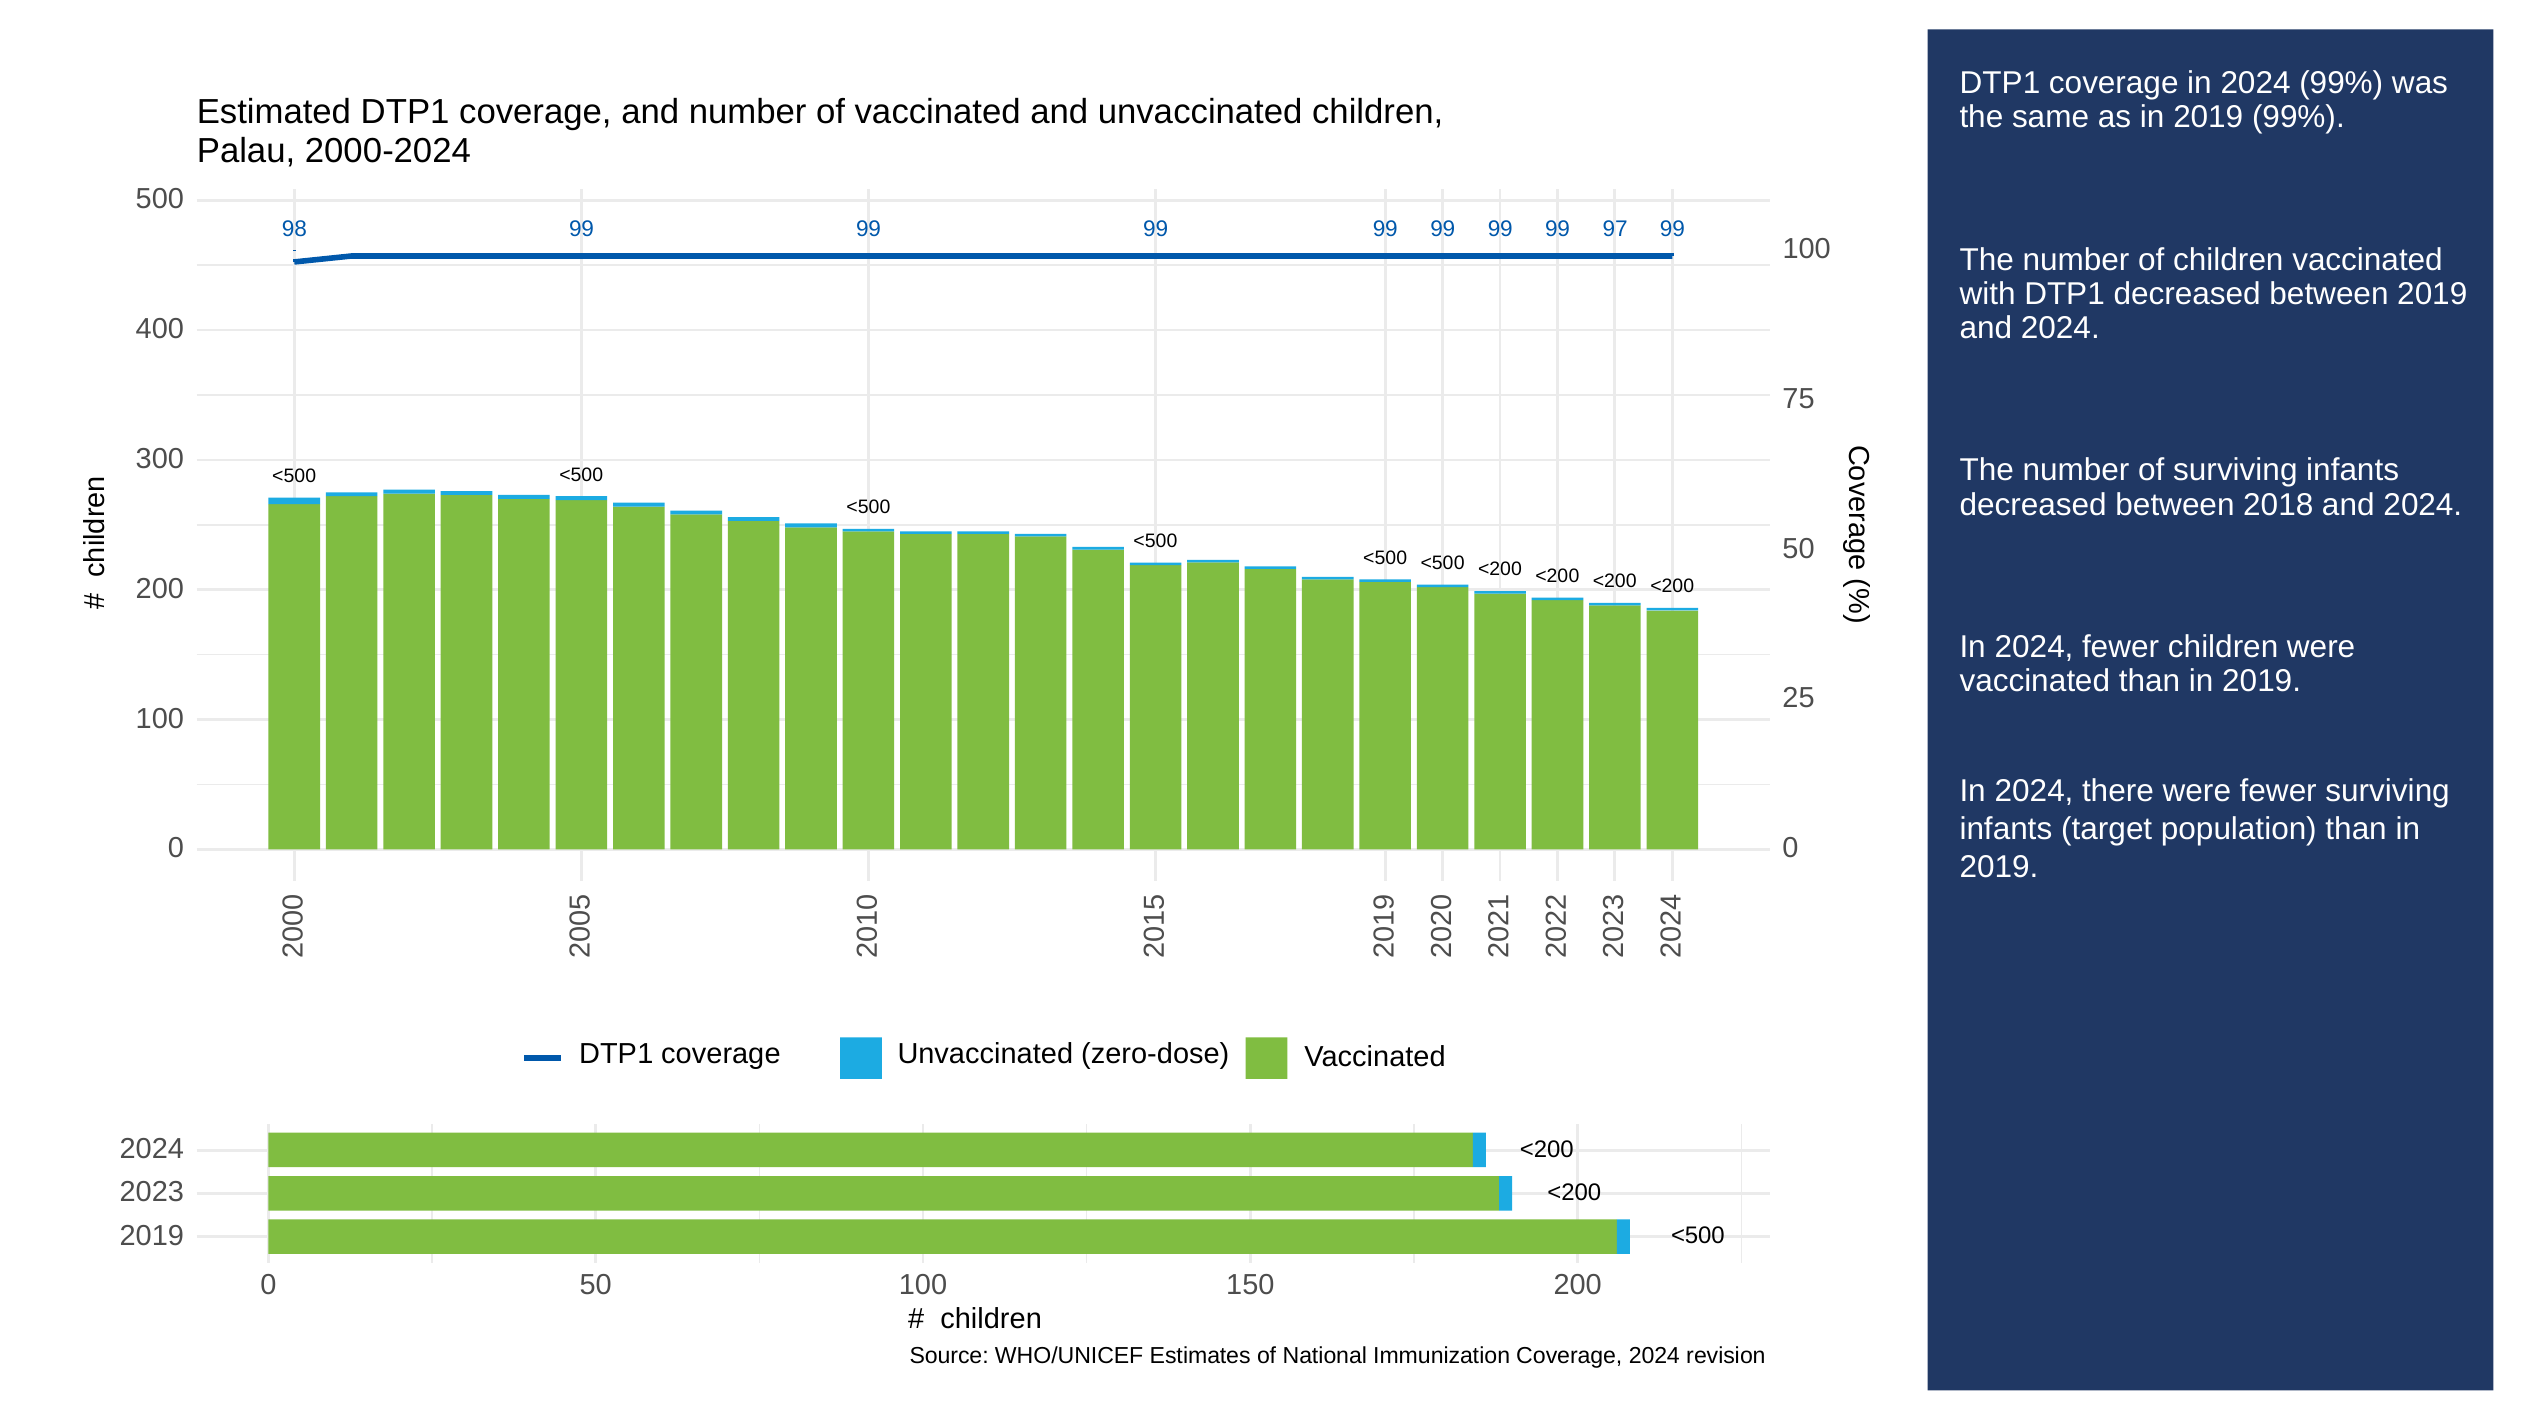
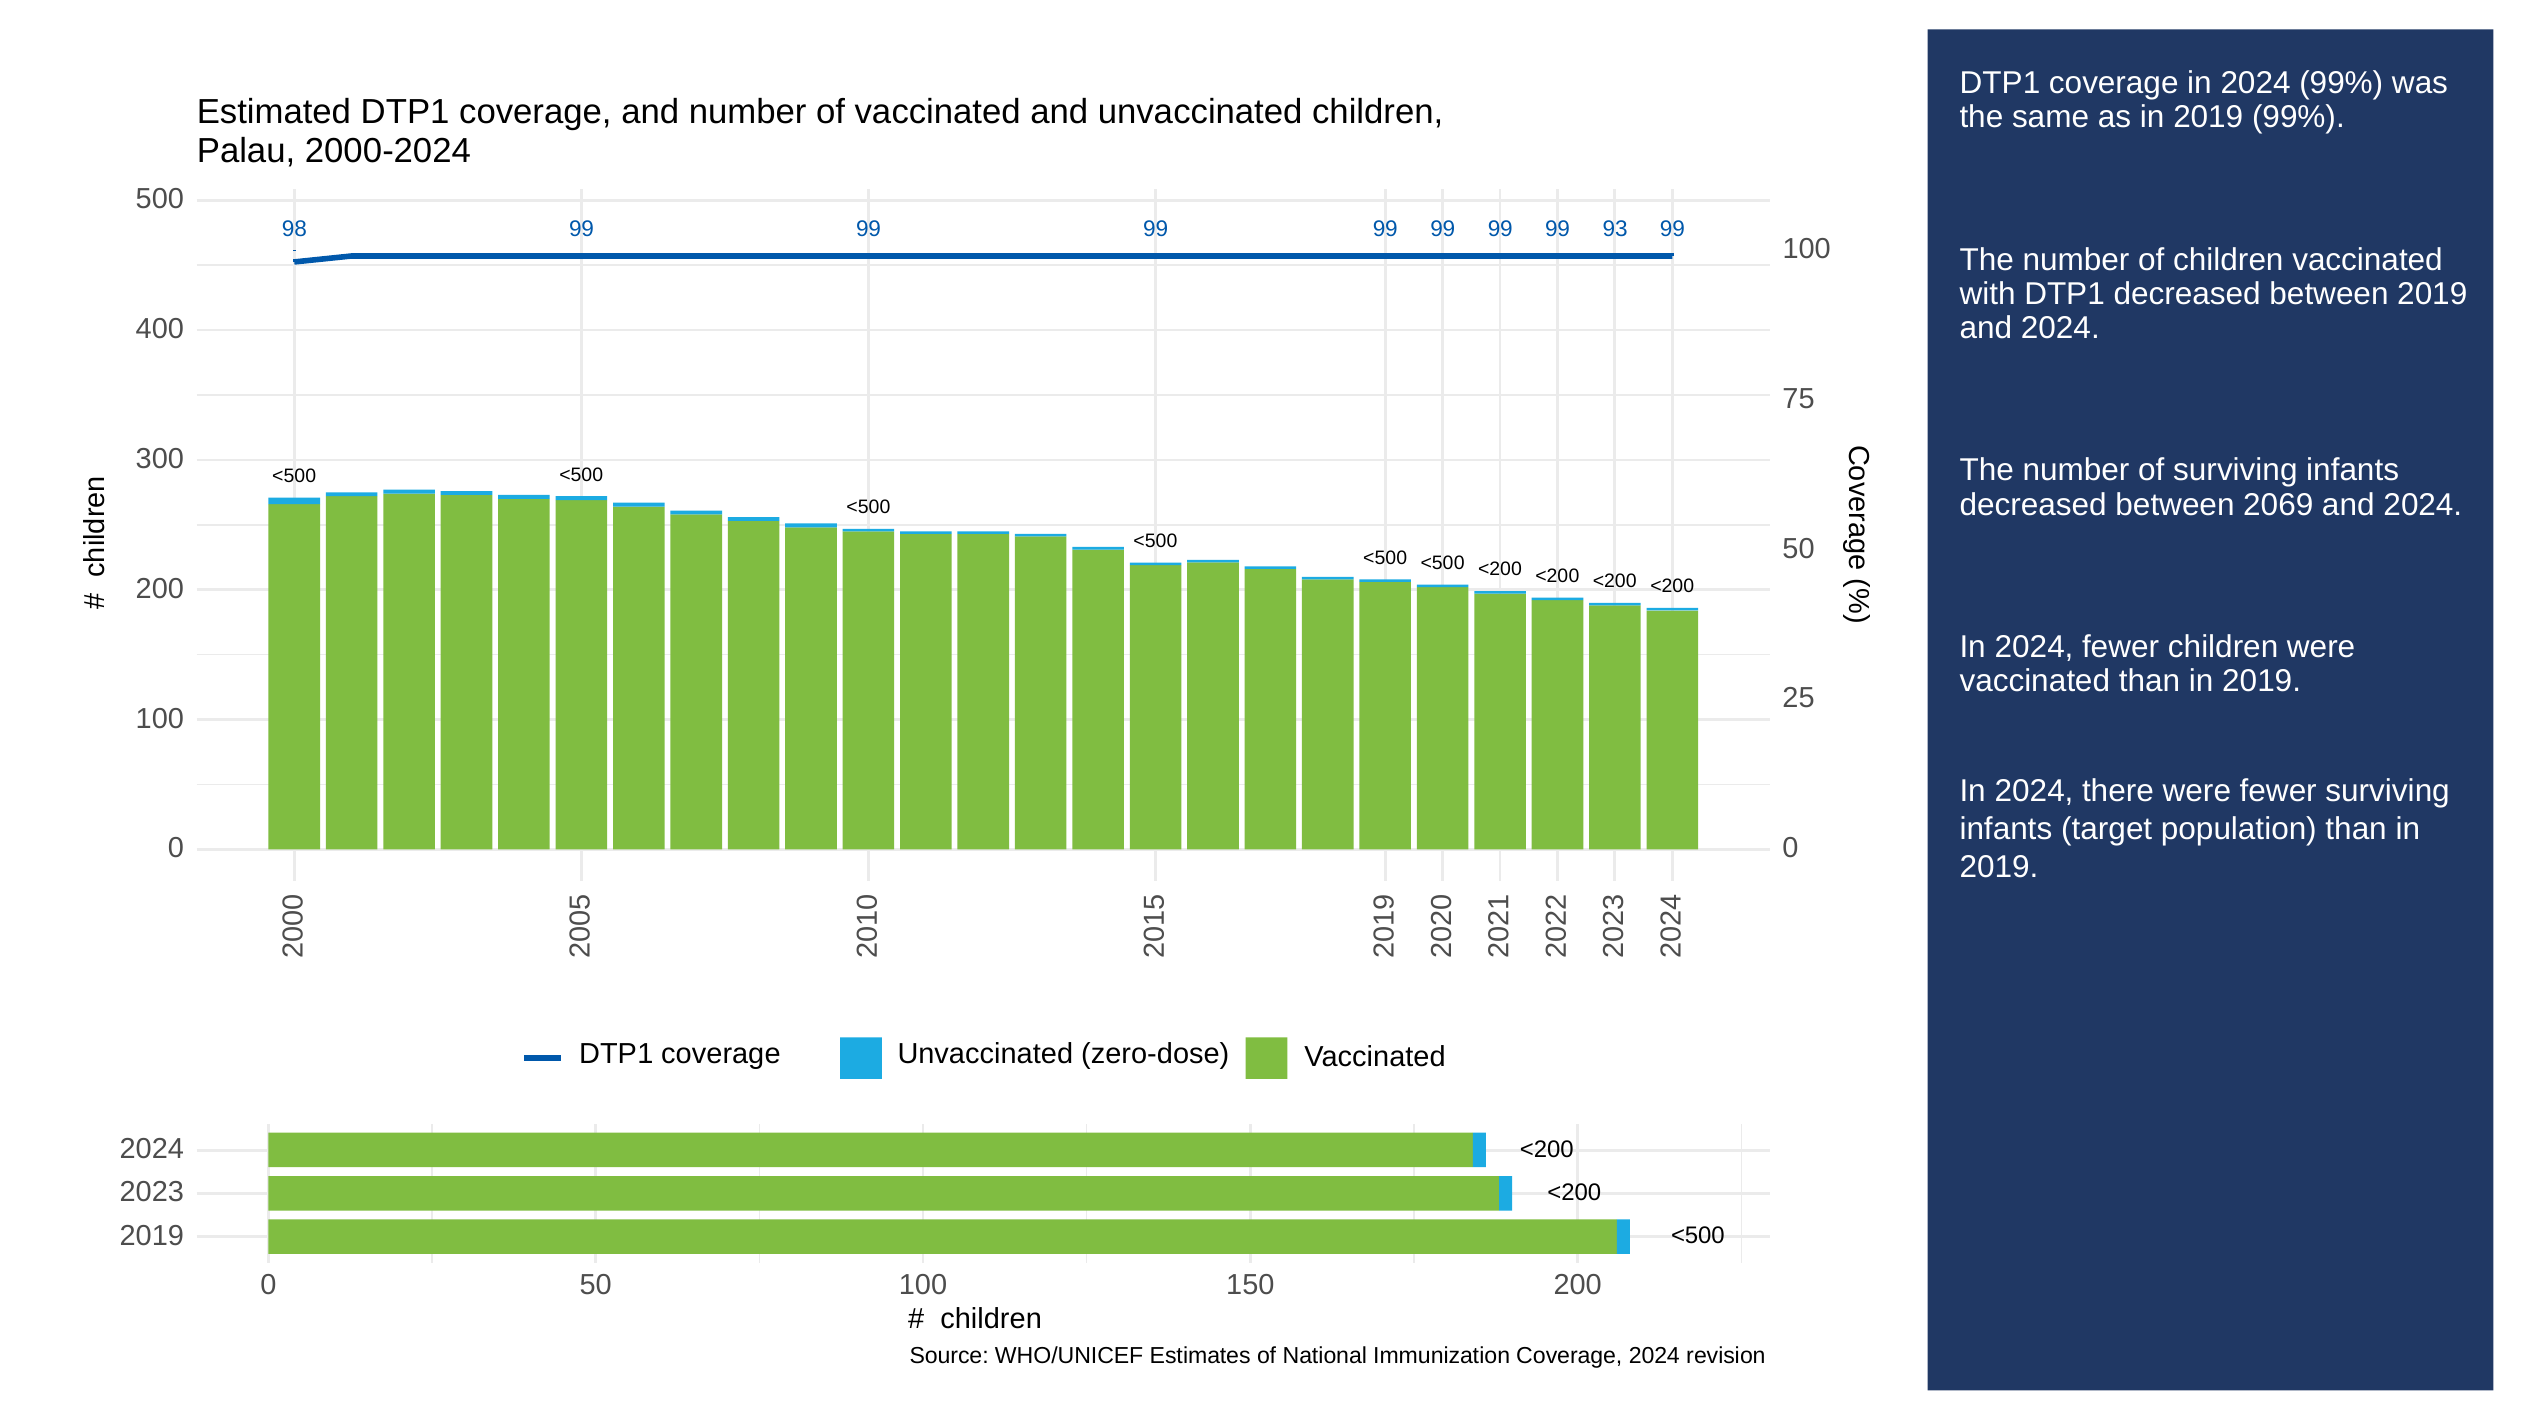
97: 97 -> 93 (1615, 229)
2018: 2018 -> 2069 (2278, 505)
